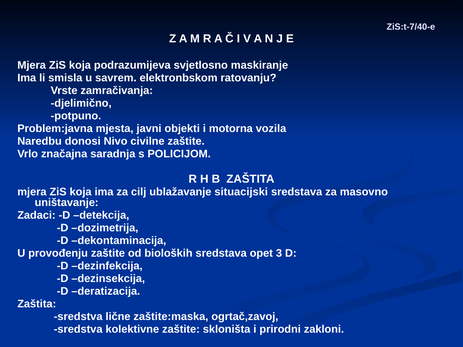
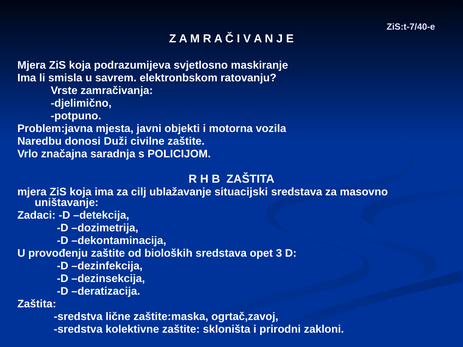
Nivo: Nivo -> Duži (116, 141)
